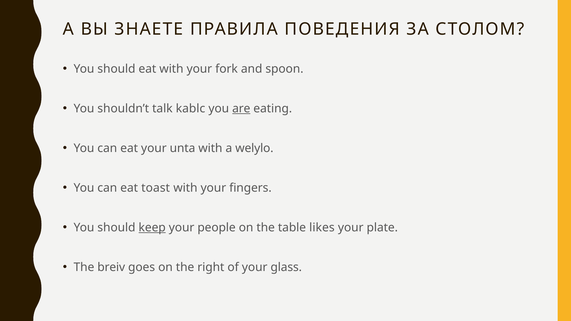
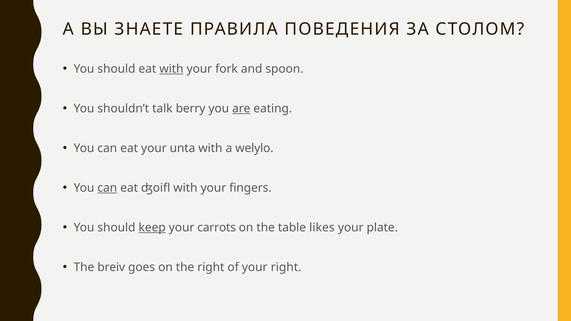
with underline: none -> present (171, 69)
kablc: kablc -> berry (191, 109)
can underline: none -> present (107, 188)
toast: toast -> ʤoifl (156, 188)
people: people -> carrots (217, 228)
your glass: glass -> right (286, 267)
